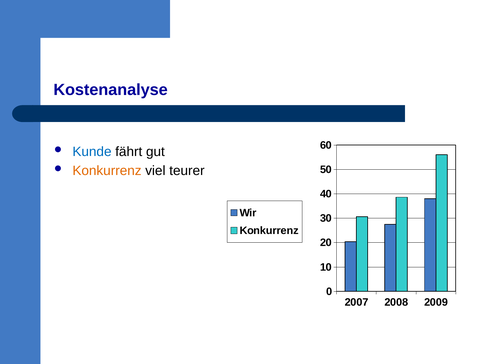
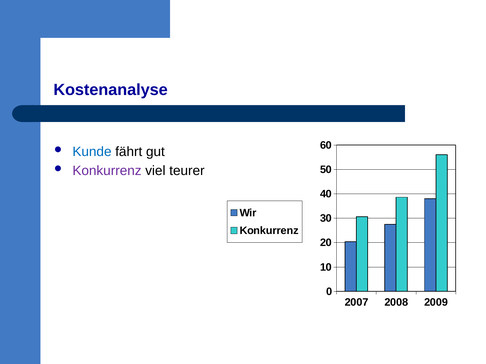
Konkurrenz colour: orange -> purple (107, 171)
